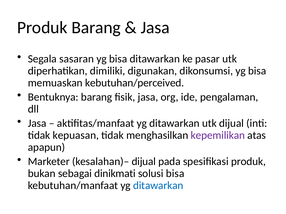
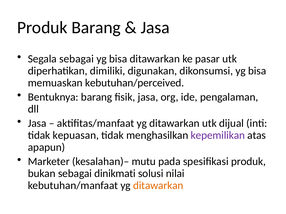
Segala sasaran: sasaran -> sebagai (77, 59)
kesalahan)– dijual: dijual -> mutu (144, 162)
solusi bisa: bisa -> nilai (175, 174)
ditawarkan colour: blue -> orange (158, 186)
